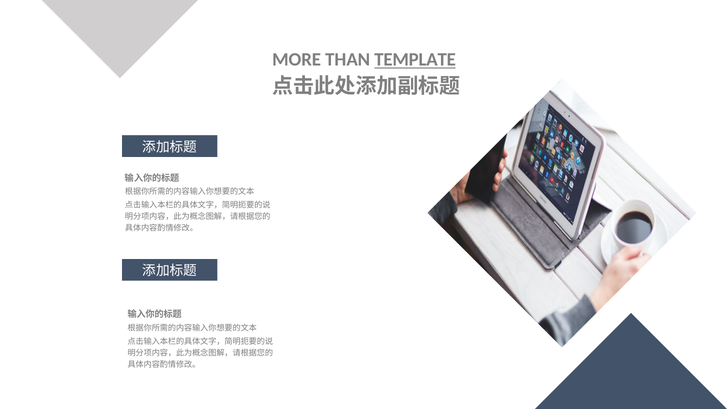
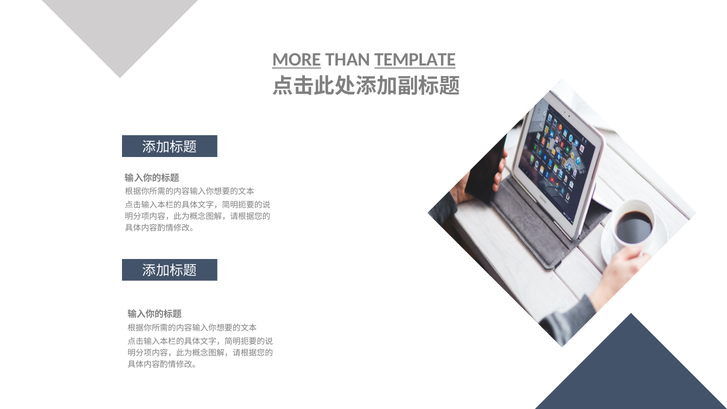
MORE underline: none -> present (297, 60)
